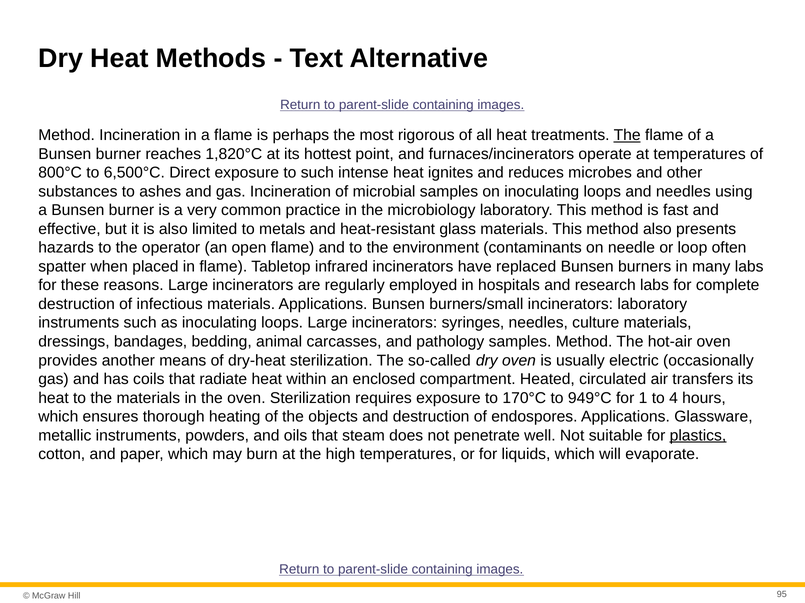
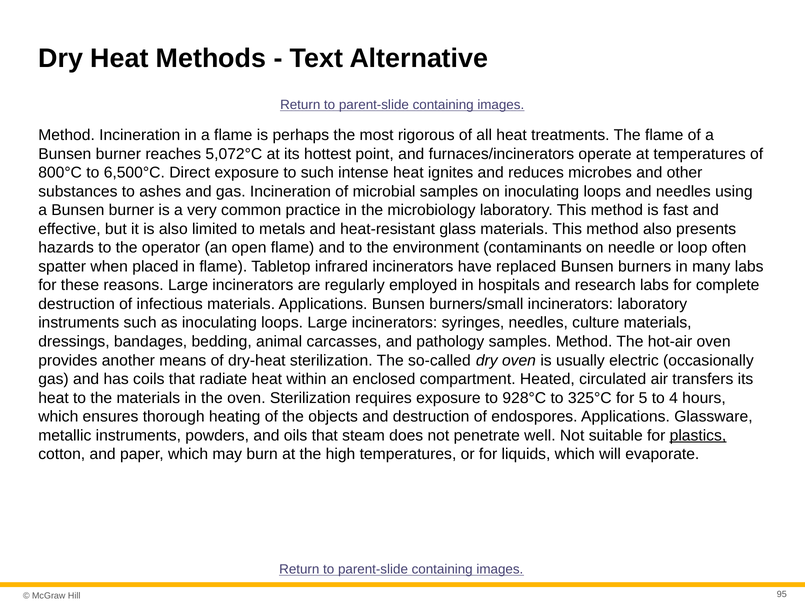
The underline: present -> none (627, 135)
1,820°C: 1,820°C -> 5,072°C (234, 154)
170°C: 170°C -> 928°C (524, 398)
949°C: 949°C -> 325°C (590, 398)
1: 1 -> 5 (643, 398)
